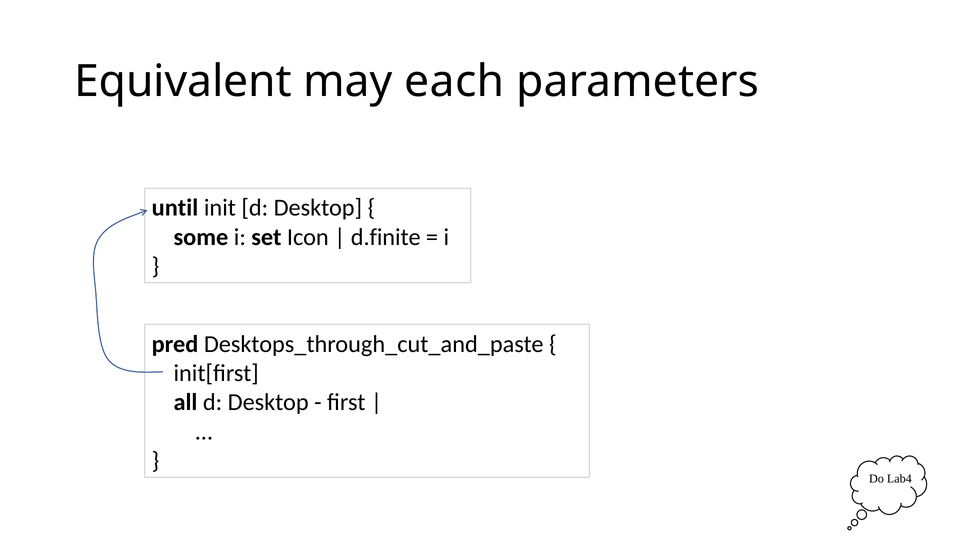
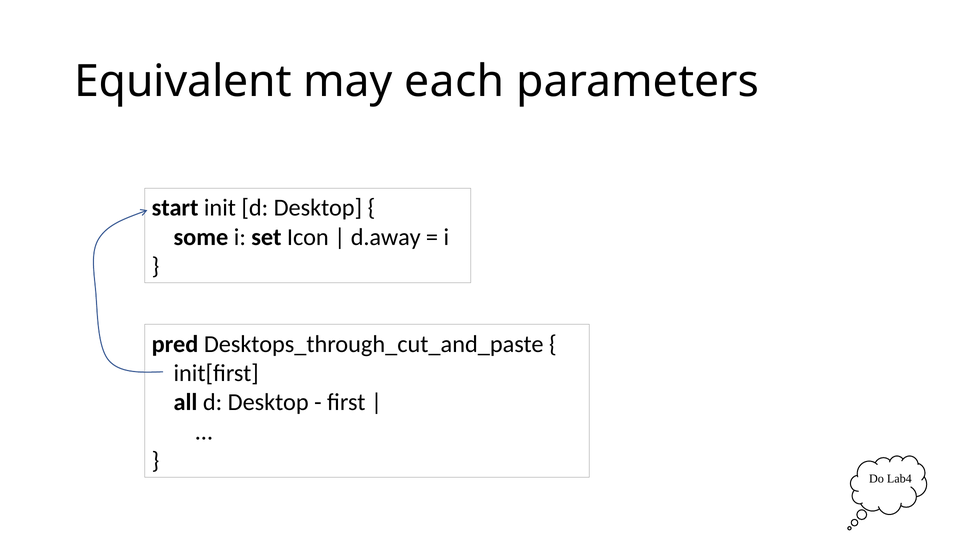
until: until -> start (175, 208)
d.finite: d.finite -> d.away (386, 237)
